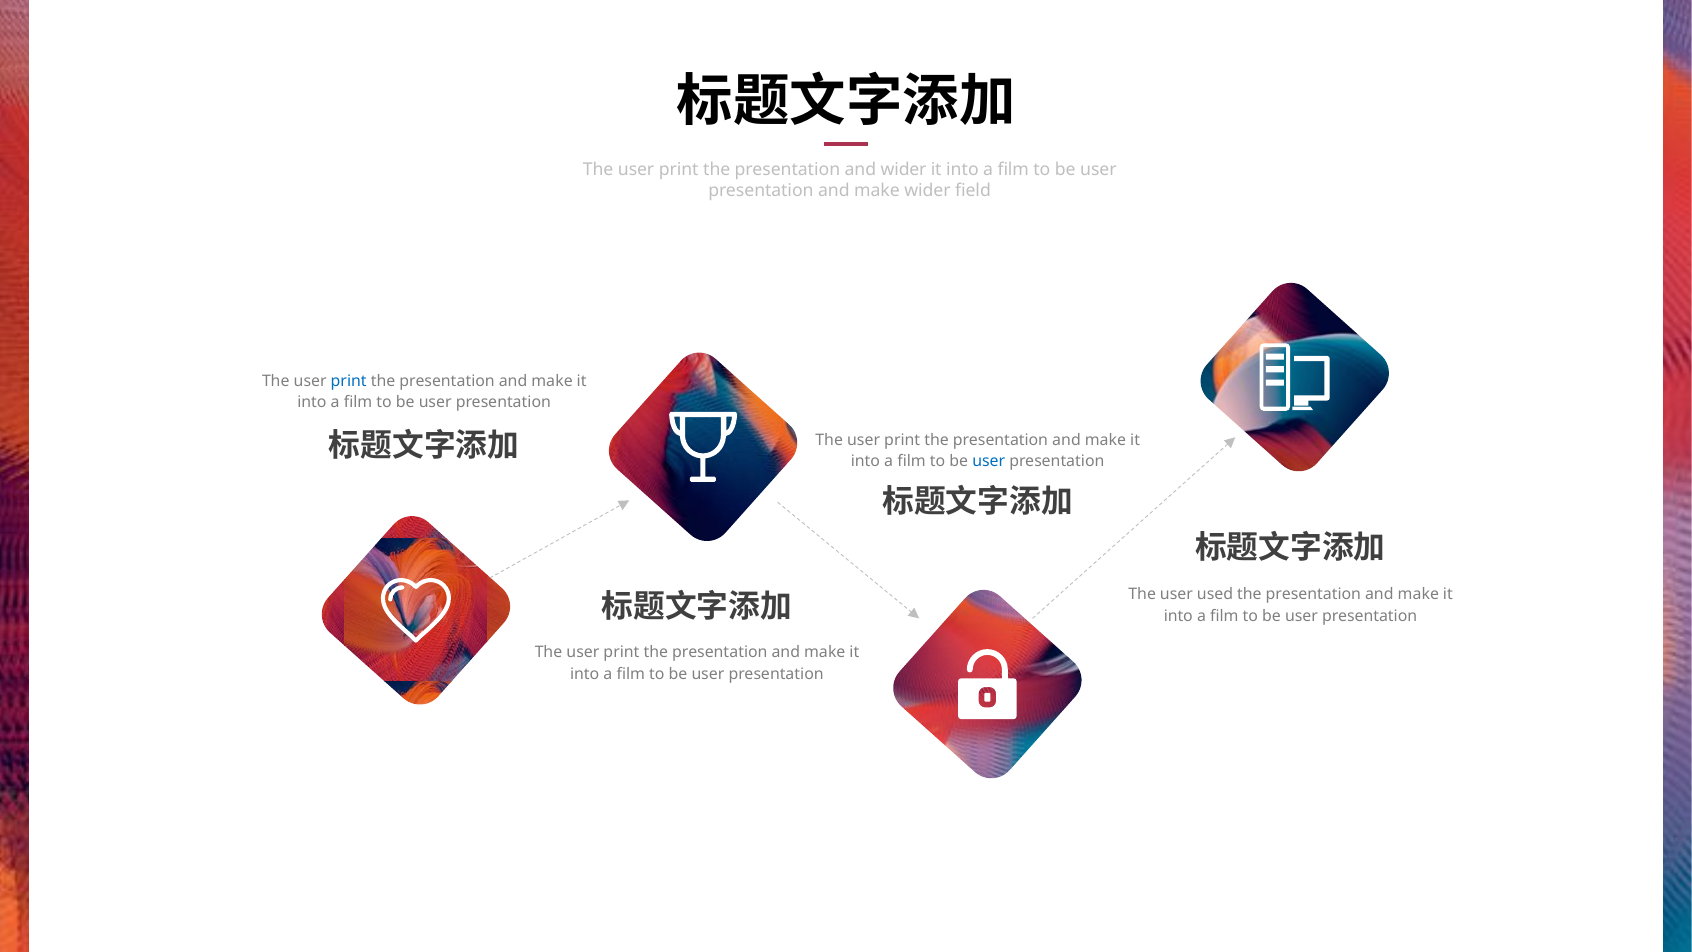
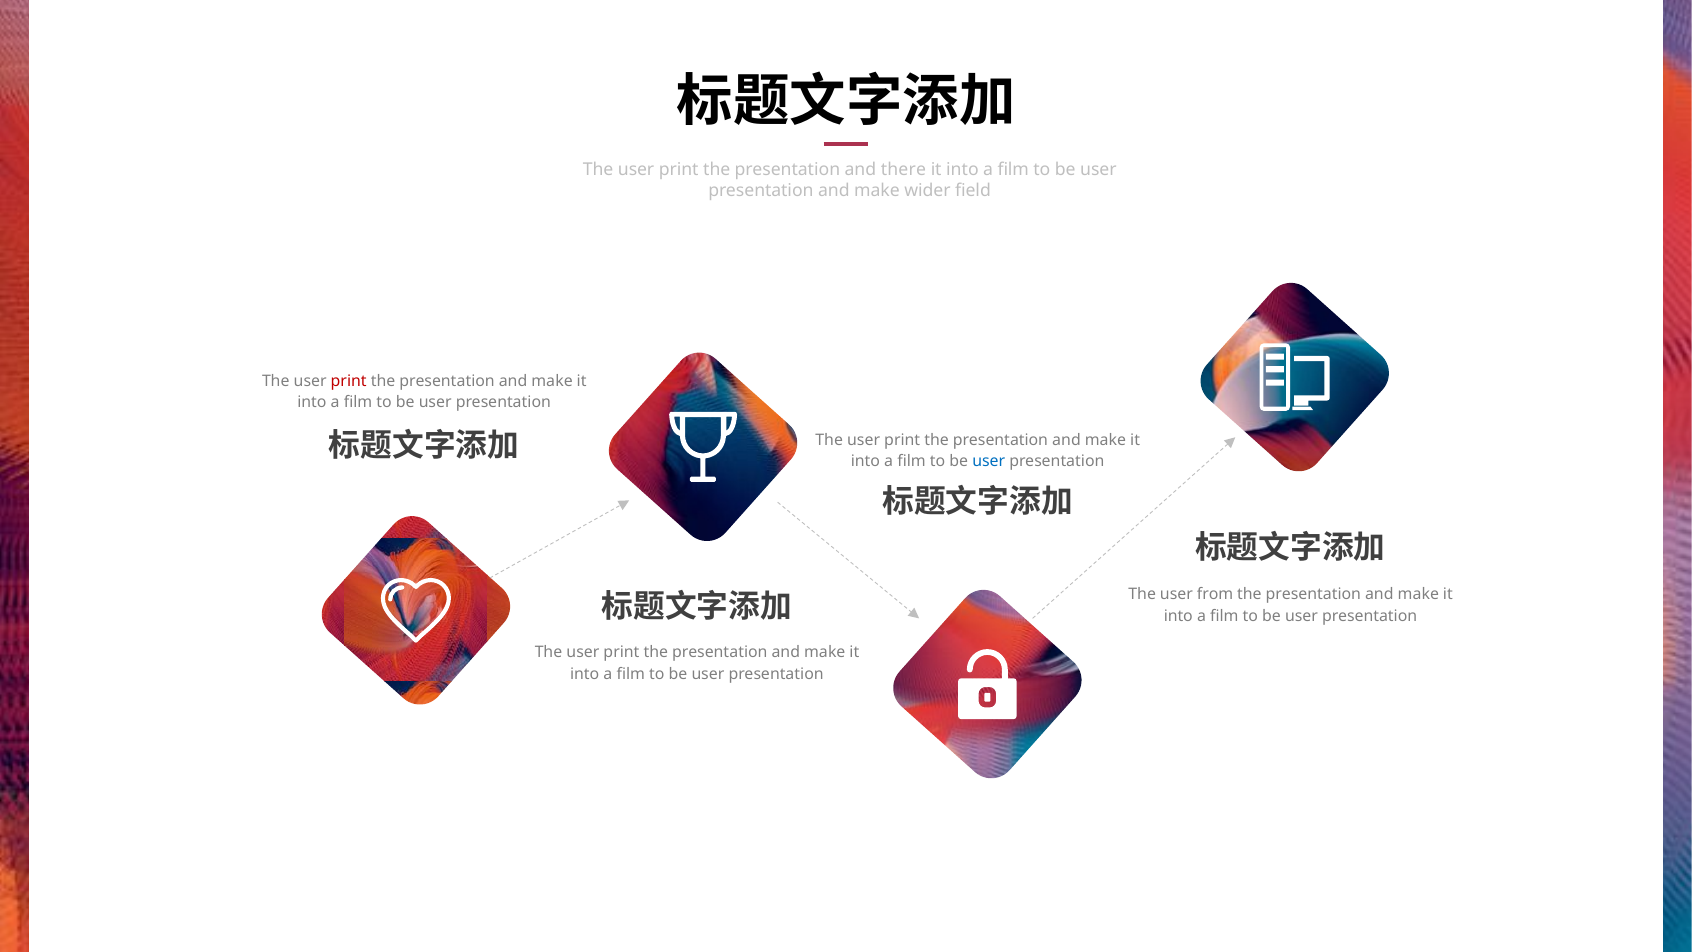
and wider: wider -> there (903, 169)
print colour: blue -> red (349, 381)
used: used -> from (1215, 594)
